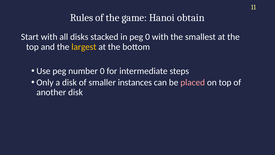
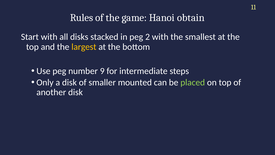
peg 0: 0 -> 2 (148, 37)
number 0: 0 -> 9 (102, 71)
instances: instances -> mounted (135, 82)
placed colour: pink -> light green (193, 82)
